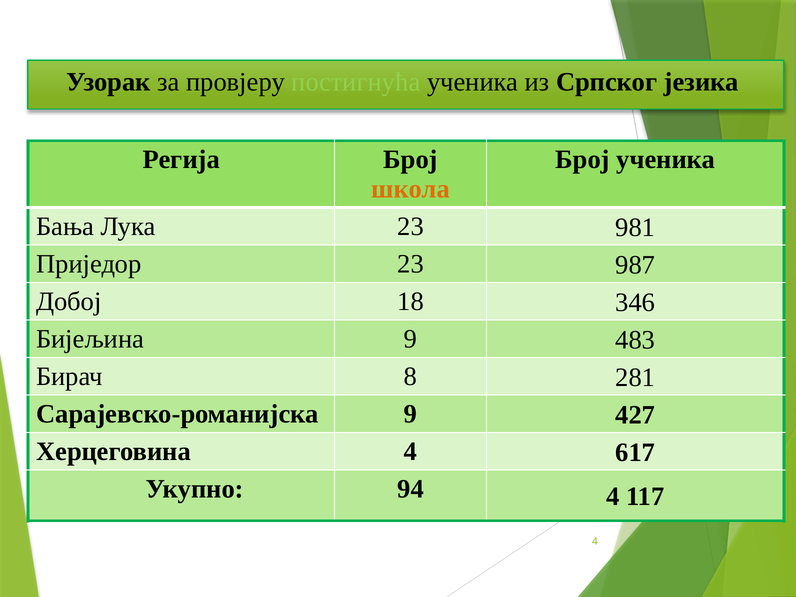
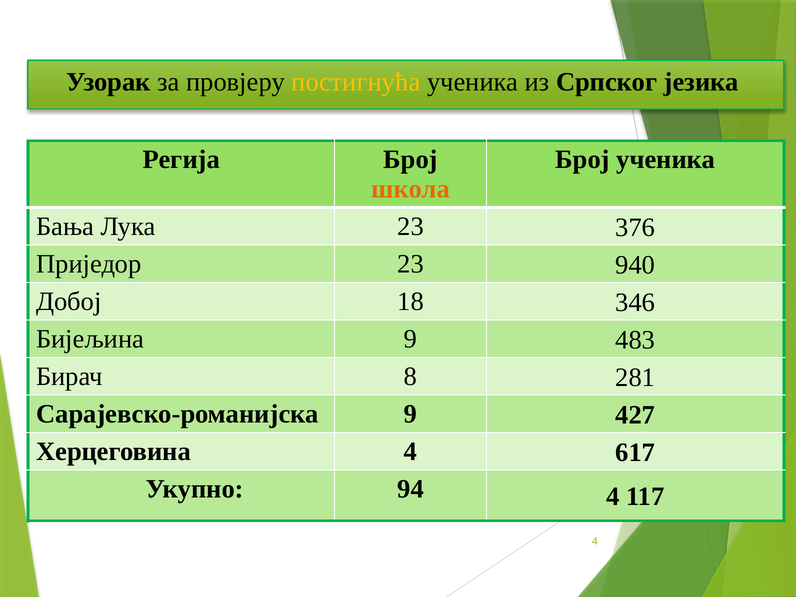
постигнућа colour: light green -> yellow (356, 82)
981: 981 -> 376 (635, 227)
987: 987 -> 940 (635, 265)
